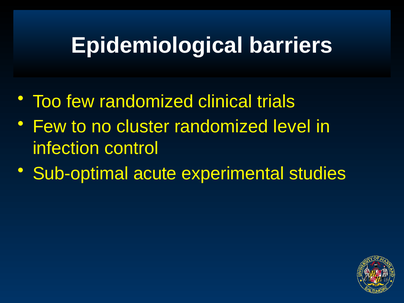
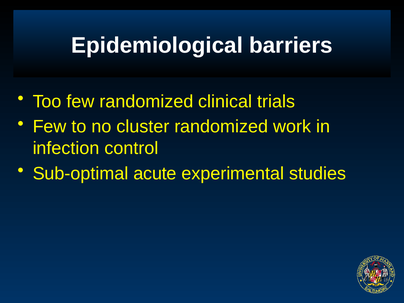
level: level -> work (292, 127)
